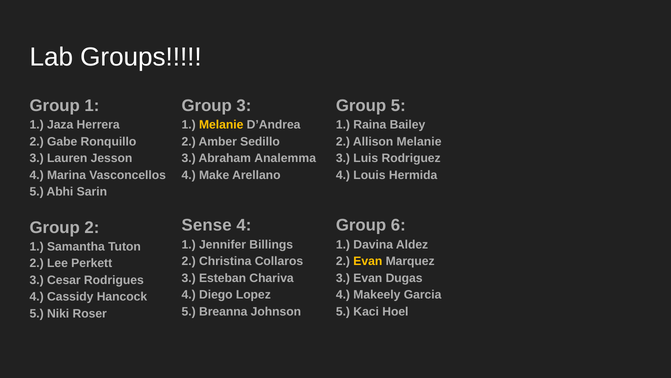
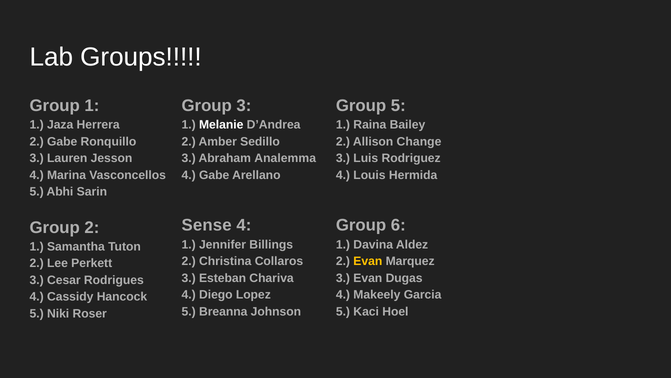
Melanie colour: yellow -> white (221, 125)
Allison Melanie: Melanie -> Change (419, 141)
4 Make: Make -> Gabe (214, 175)
